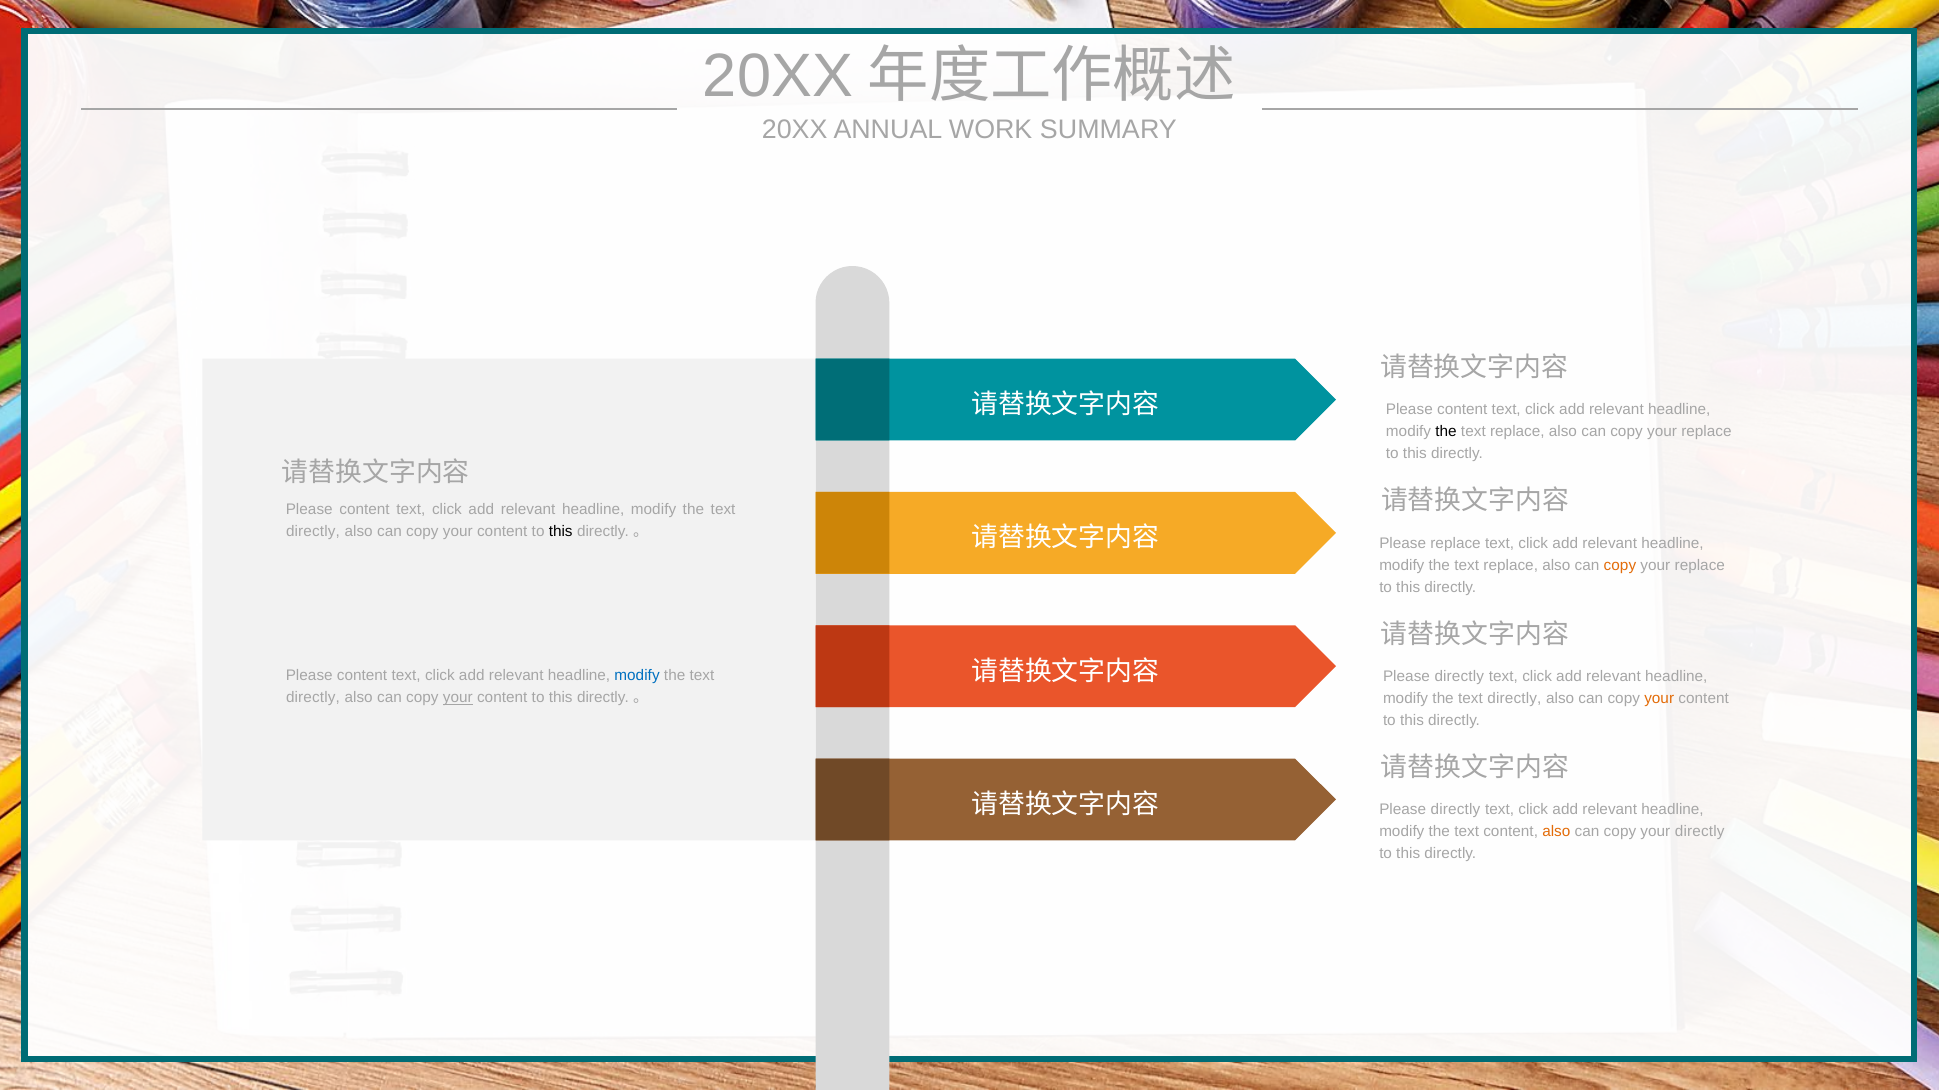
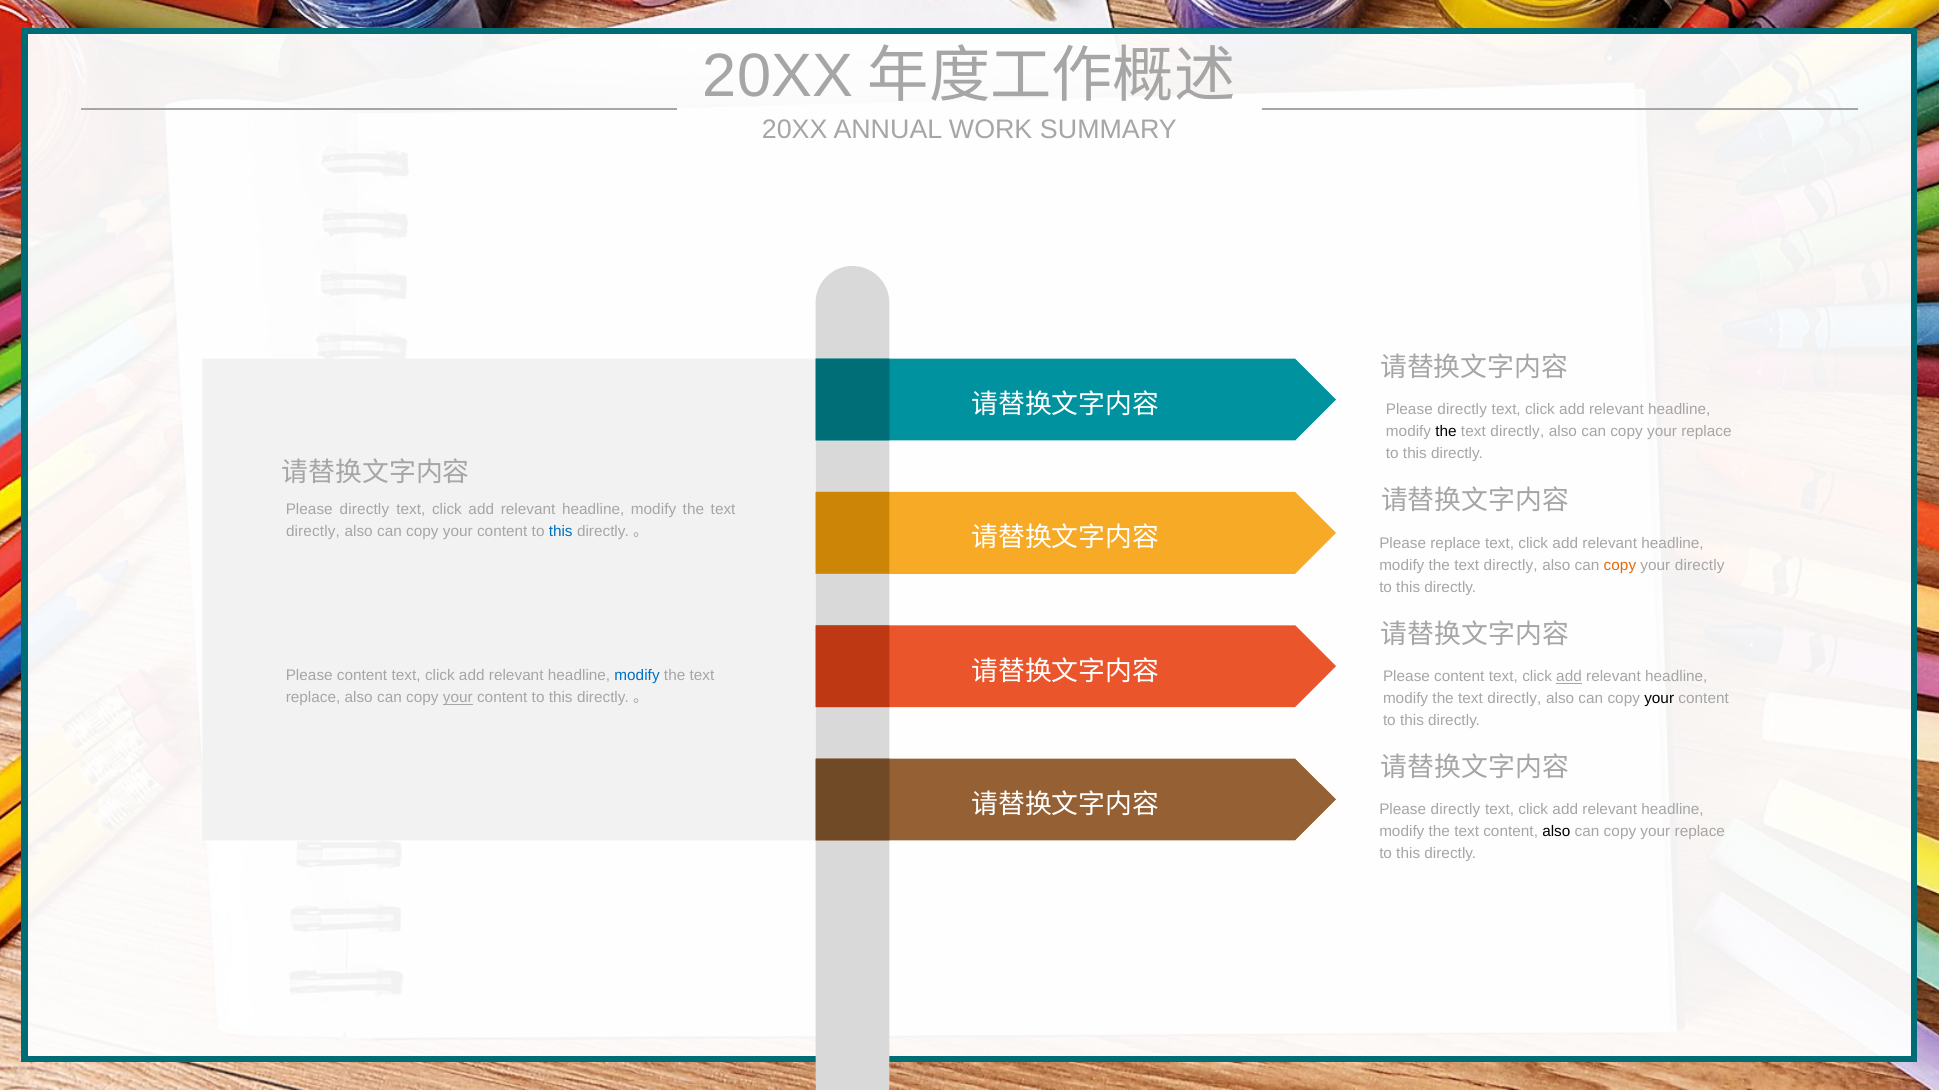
content: content -> directly (1462, 410)
replace: replace -> directly (1517, 432)
content: content -> directly (364, 510)
this colour: black -> blue (561, 532)
replace: replace -> directly (1511, 565)
replace: replace -> directly (1700, 565)
directly: directly -> content (1459, 677)
add underline: none -> present (1569, 677)
directly: directly -> replace (313, 698)
your colour: orange -> black (1659, 699)
also colour: orange -> black (1556, 832)
directly: directly -> replace (1700, 832)
